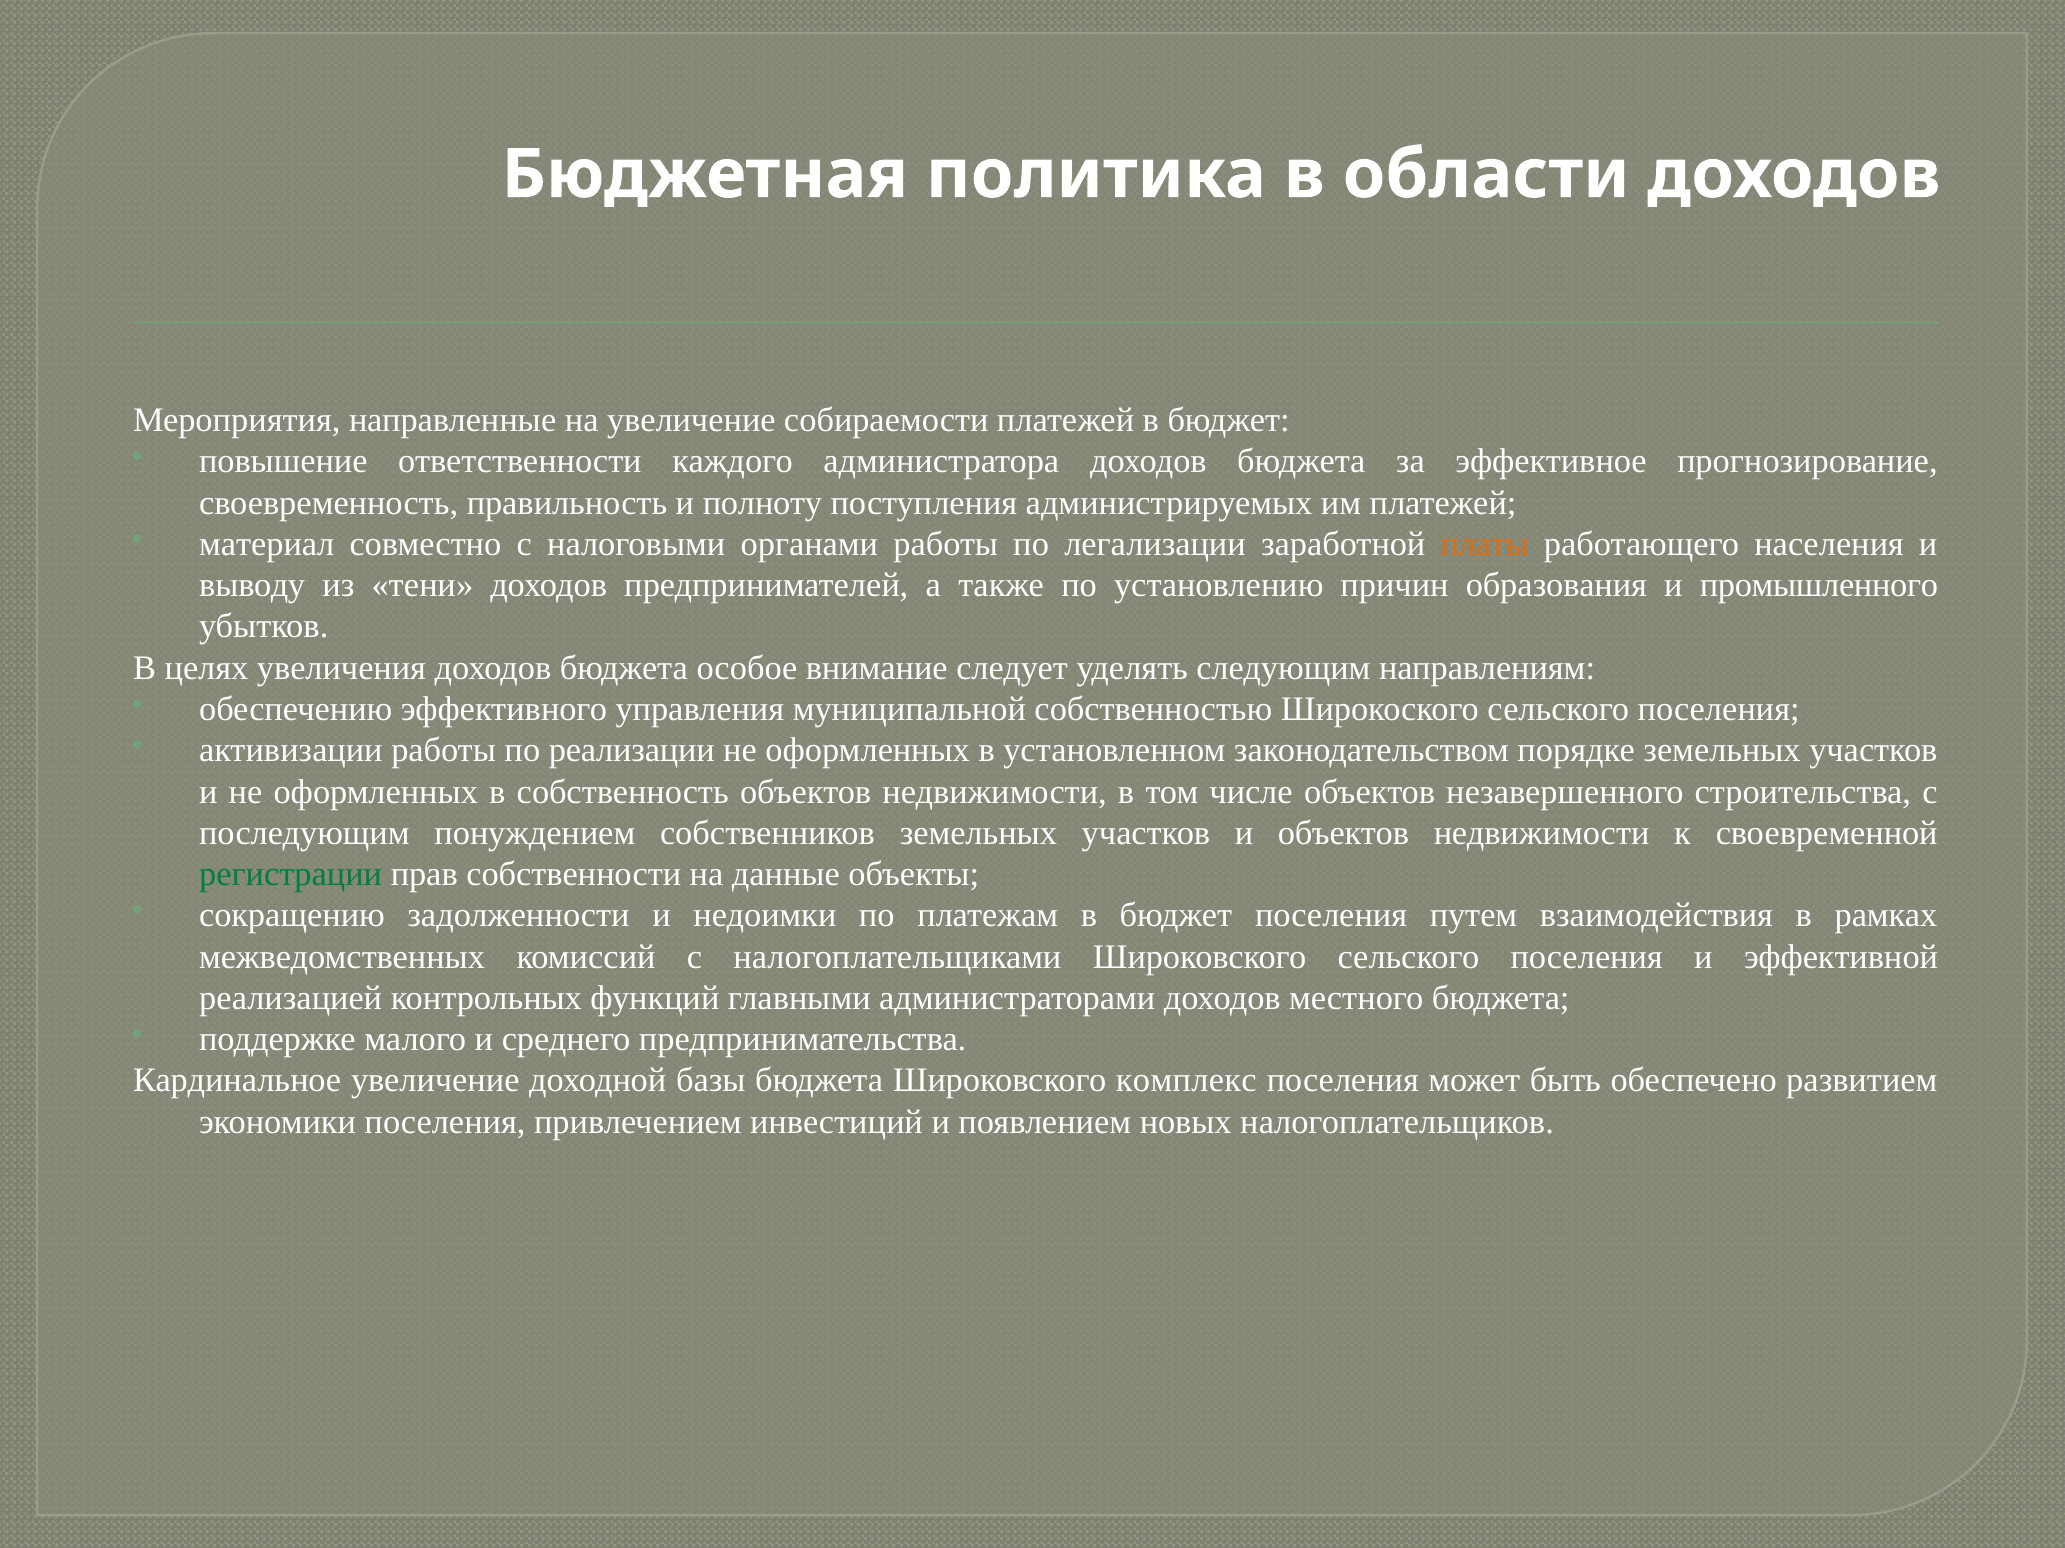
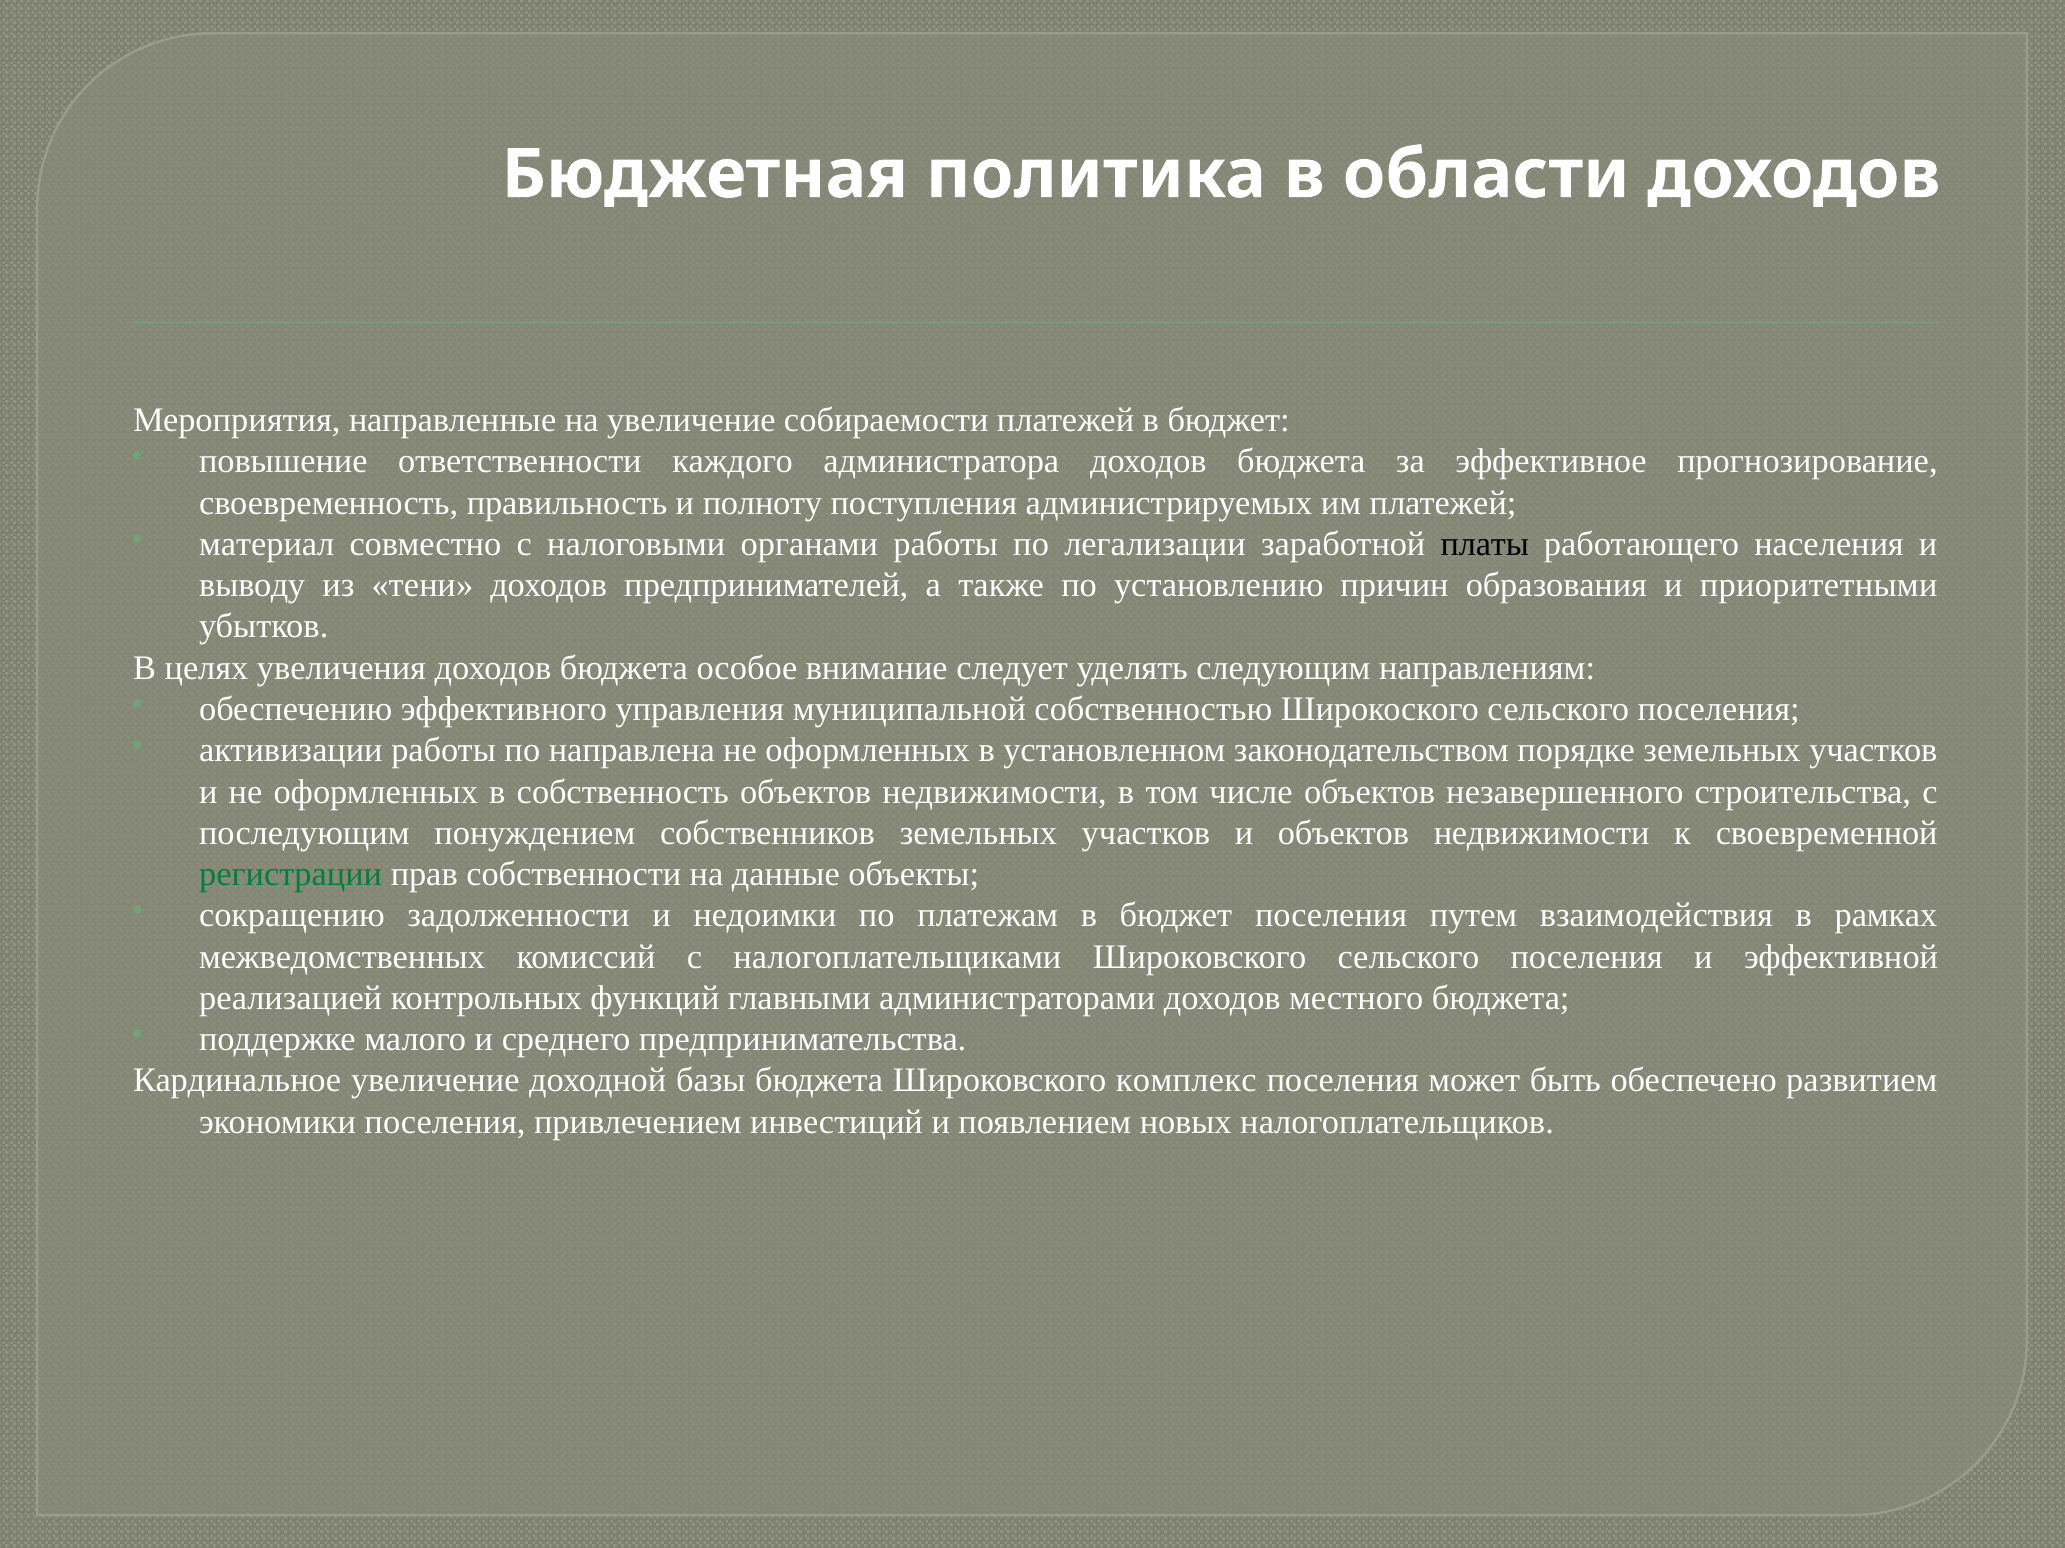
платы colour: orange -> black (1485, 544)
промышленного: промышленного -> приоритетными (1819, 586)
реализации: реализации -> направлена (632, 751)
